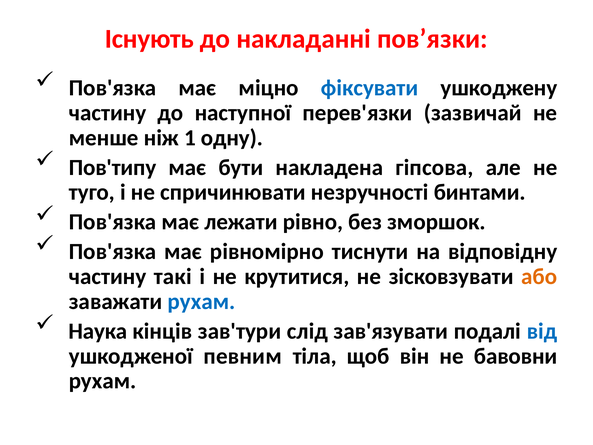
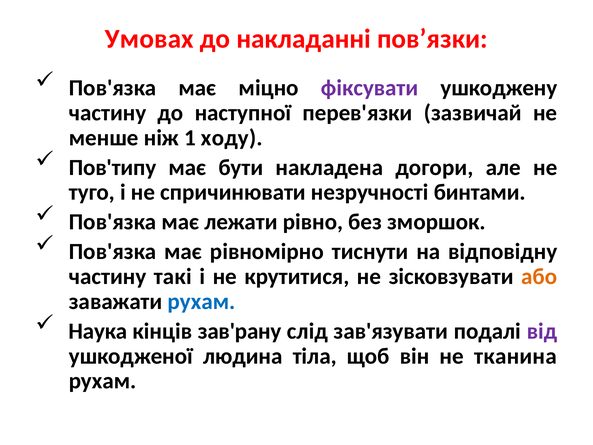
Існують: Існують -> Умовах (149, 39)
фіксувати colour: blue -> purple (370, 88)
одну: одну -> ходу (232, 138)
гіпсова: гіпсова -> догори (434, 167)
зав'тури: зав'тури -> зав'рану (240, 331)
від colour: blue -> purple (542, 331)
певним: певним -> людина (243, 356)
бавовни: бавовни -> тканина (515, 356)
